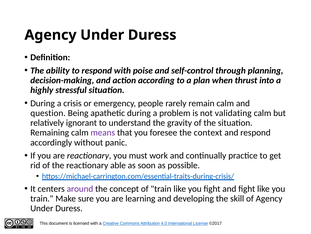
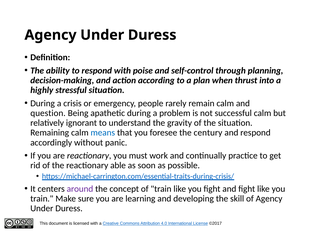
validating: validating -> successful (233, 113)
means colour: purple -> blue (103, 132)
context: context -> century (208, 132)
